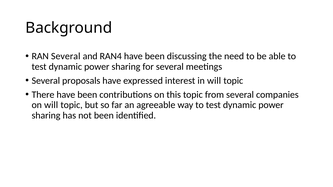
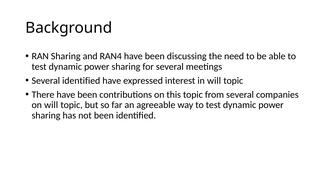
RAN Several: Several -> Sharing (66, 56)
Several proposals: proposals -> identified (81, 81)
